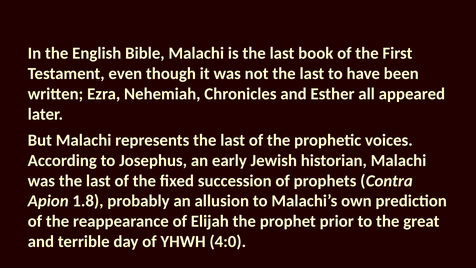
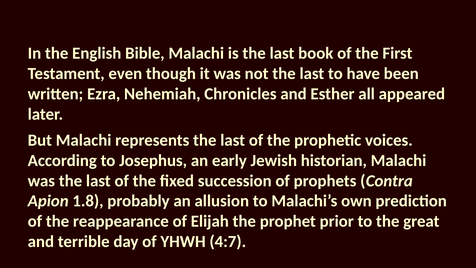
4:0: 4:0 -> 4:7 (228, 241)
